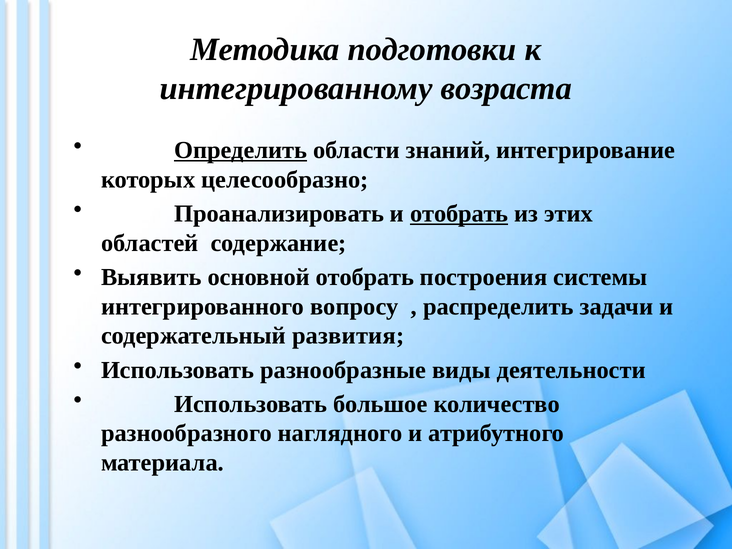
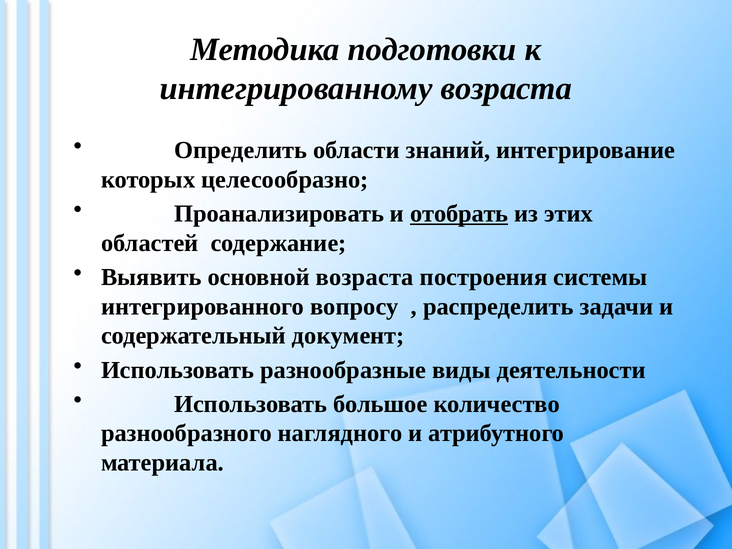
Определить underline: present -> none (241, 150)
основной отобрать: отобрать -> возраста (365, 277)
развития: развития -> документ (348, 336)
